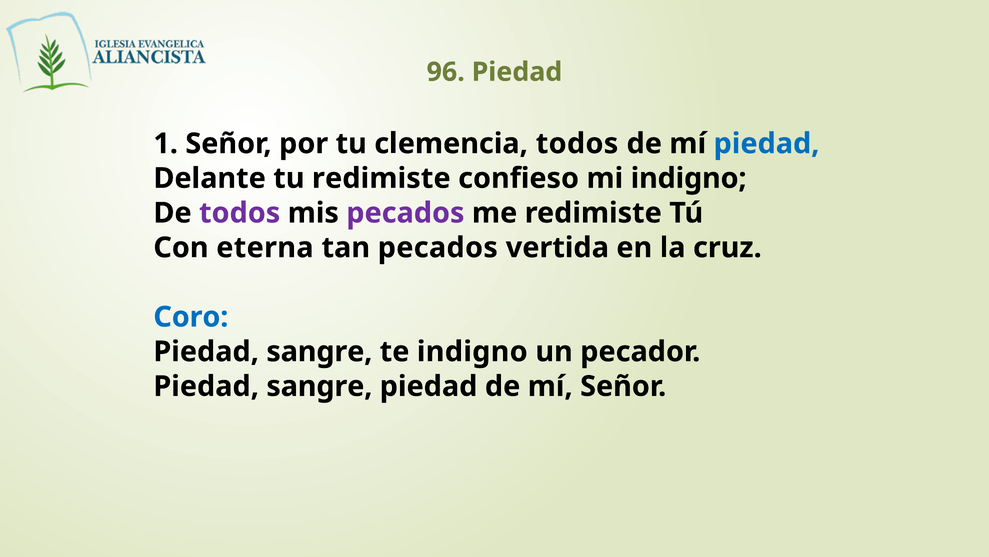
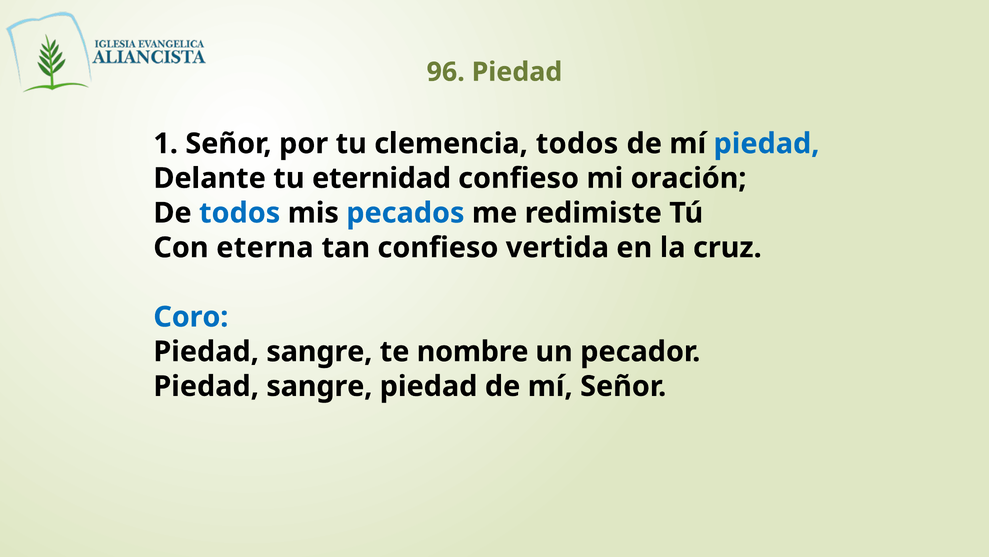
tu redimiste: redimiste -> eternidad (381, 178)
mi indigno: indigno -> oración (689, 178)
todos colour: purple -> blue (240, 213)
pecados colour: purple -> blue (405, 213)
tan pecados: pecados -> confieso (438, 247)
te indigno: indigno -> nombre (473, 351)
